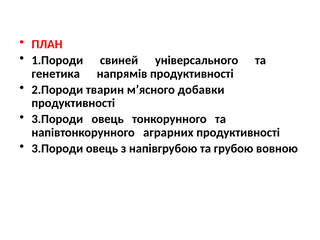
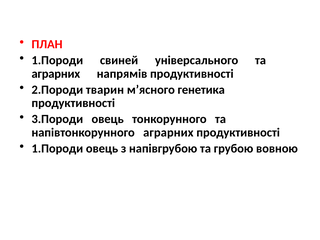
генетика: генетика -> аграрних (56, 74)
добавки: добавки -> генетика (201, 90)
3.Породи: 3.Породи -> 1.Породи (57, 149)
